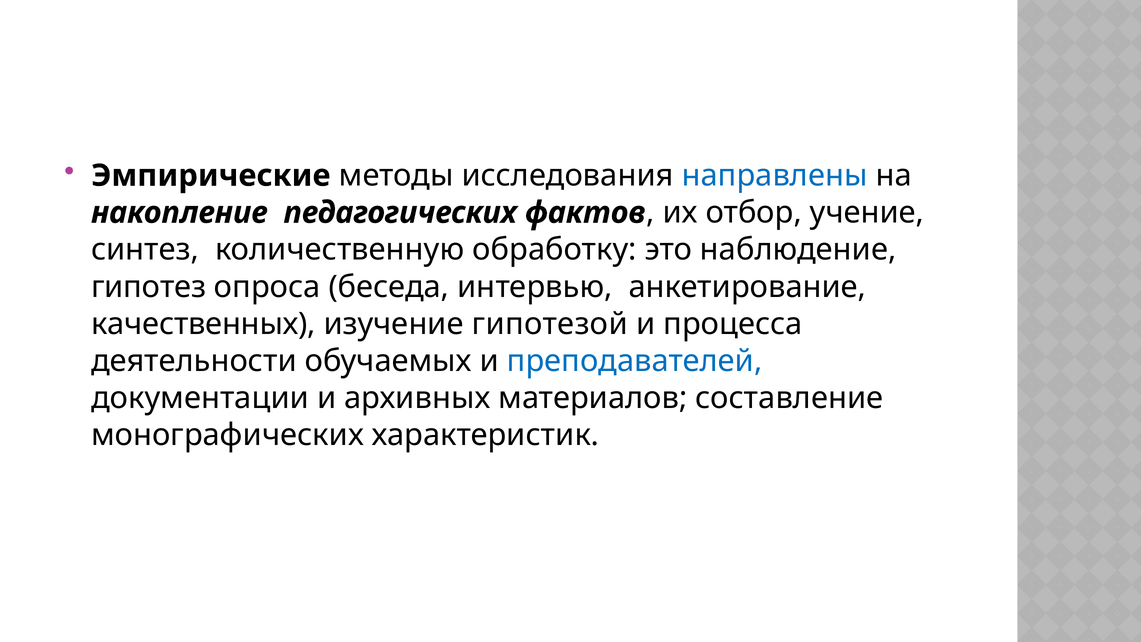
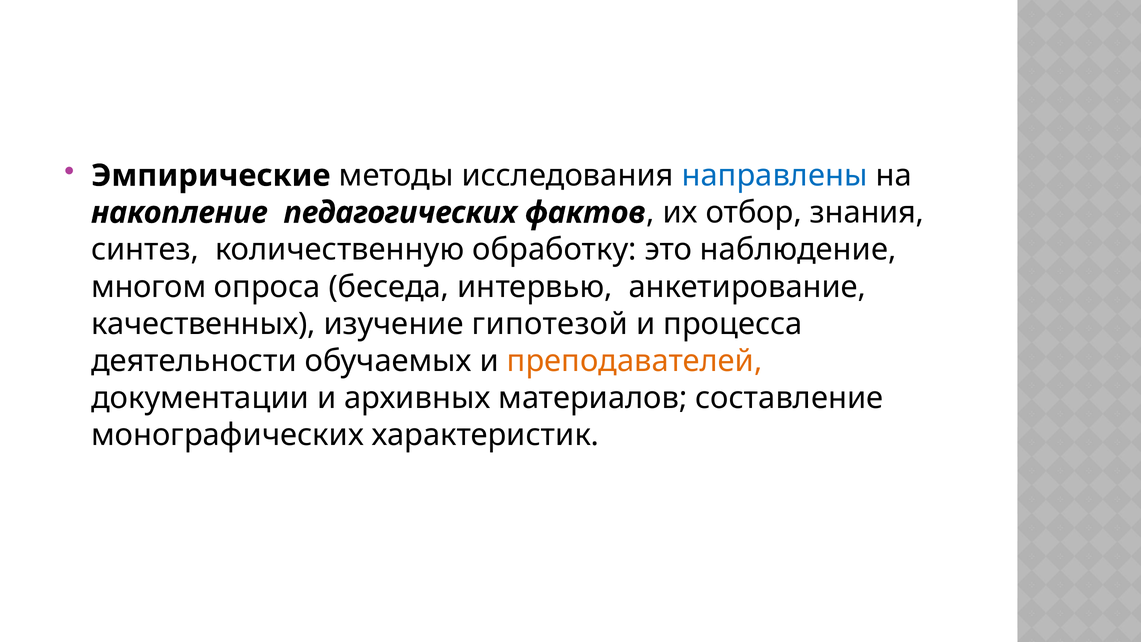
учение: учение -> знания (867, 213)
гипотез: гипотез -> многом (149, 287)
преподавателей colour: blue -> orange (635, 361)
